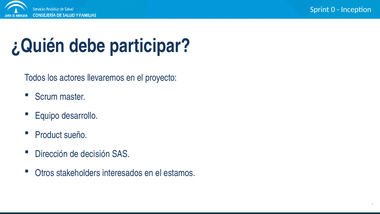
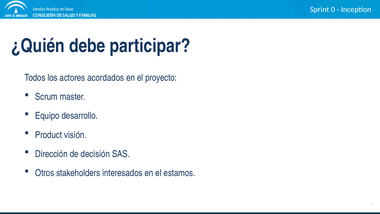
llevaremos: llevaremos -> acordados (106, 78)
sueño: sueño -> visión (75, 135)
